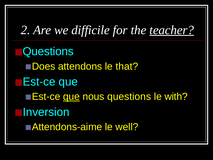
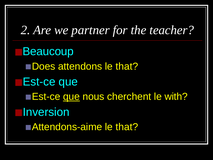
difficile: difficile -> partner (91, 30)
teacher underline: present -> none (172, 30)
Questions: Questions -> Beaucoup (48, 51)
nous questions: questions -> cherchent (129, 96)
well: well -> that (127, 127)
